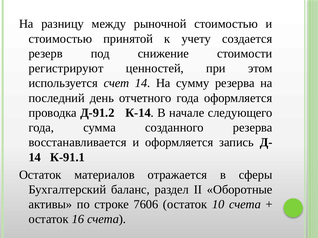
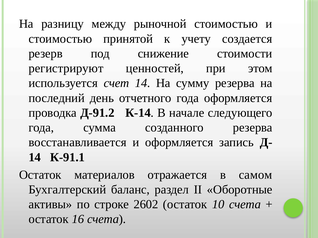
сферы: сферы -> самом (256, 175)
7606: 7606 -> 2602 (146, 205)
